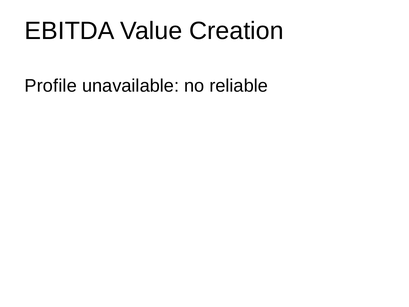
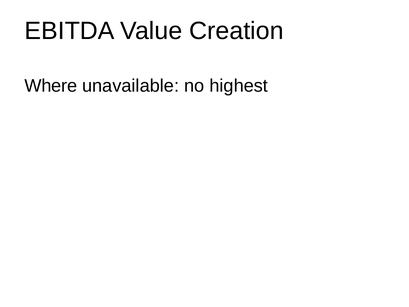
Profile: Profile -> Where (51, 86)
reliable: reliable -> highest (239, 86)
